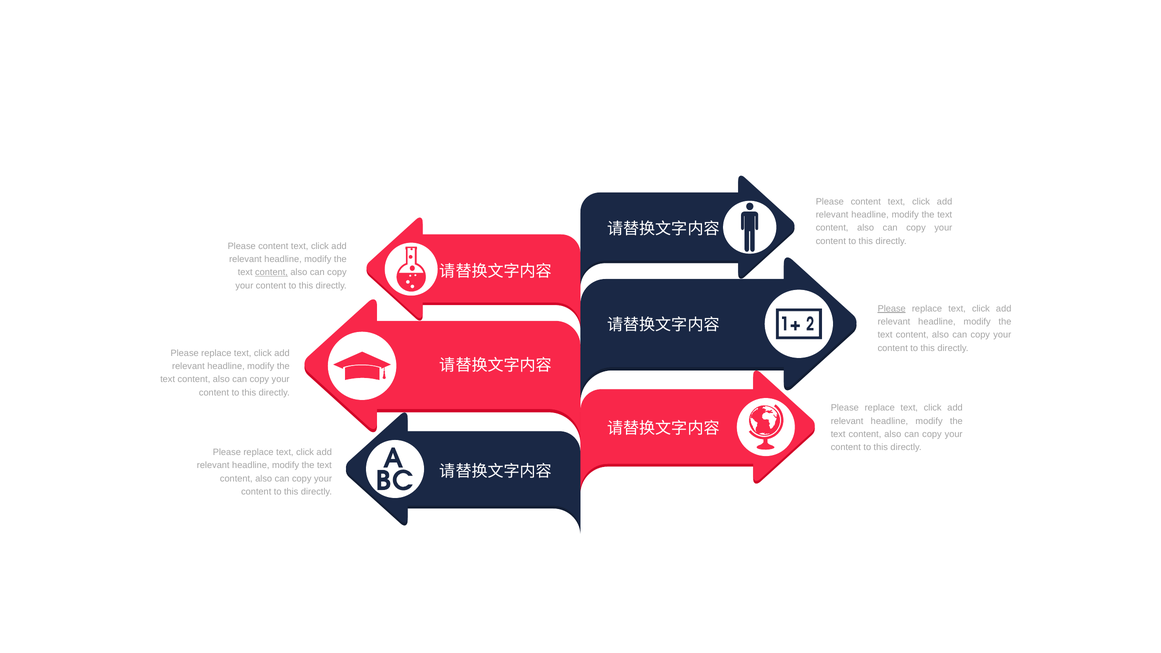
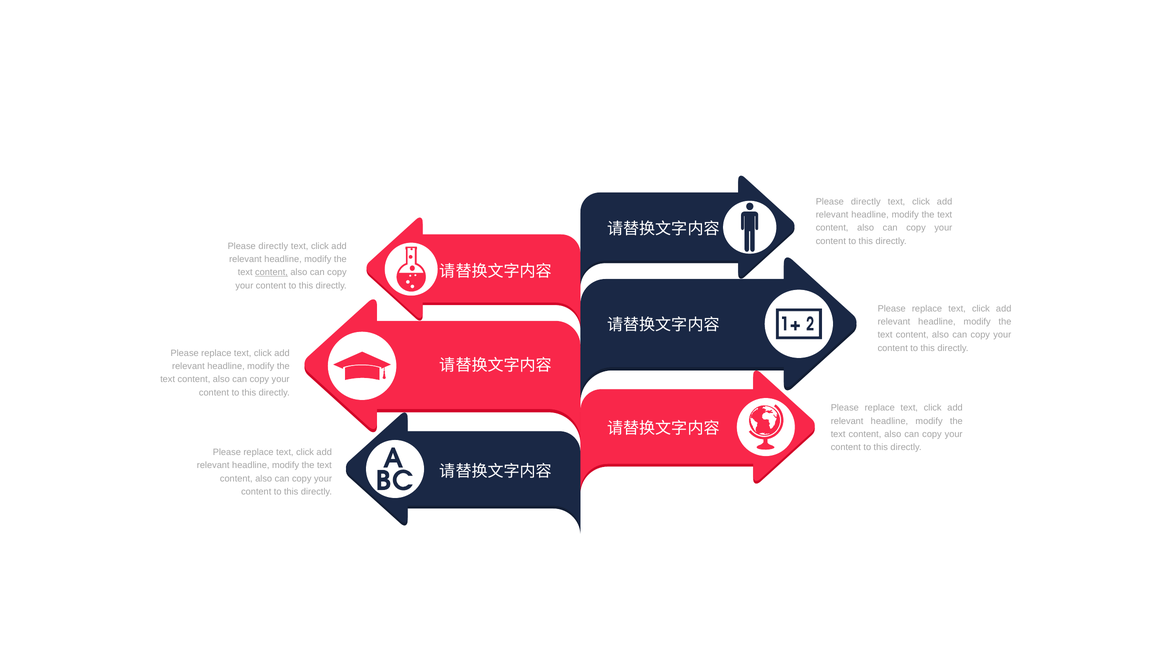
content: content -> directly (866, 202)
content: content -> directly (273, 246)
Please underline: present -> none (892, 309)
